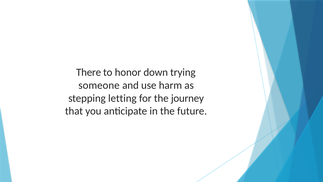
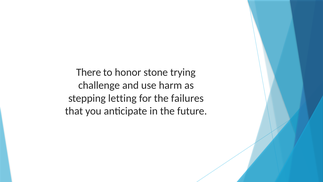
down: down -> stone (156, 72)
someone: someone -> challenge (99, 85)
journey: journey -> failures (187, 98)
